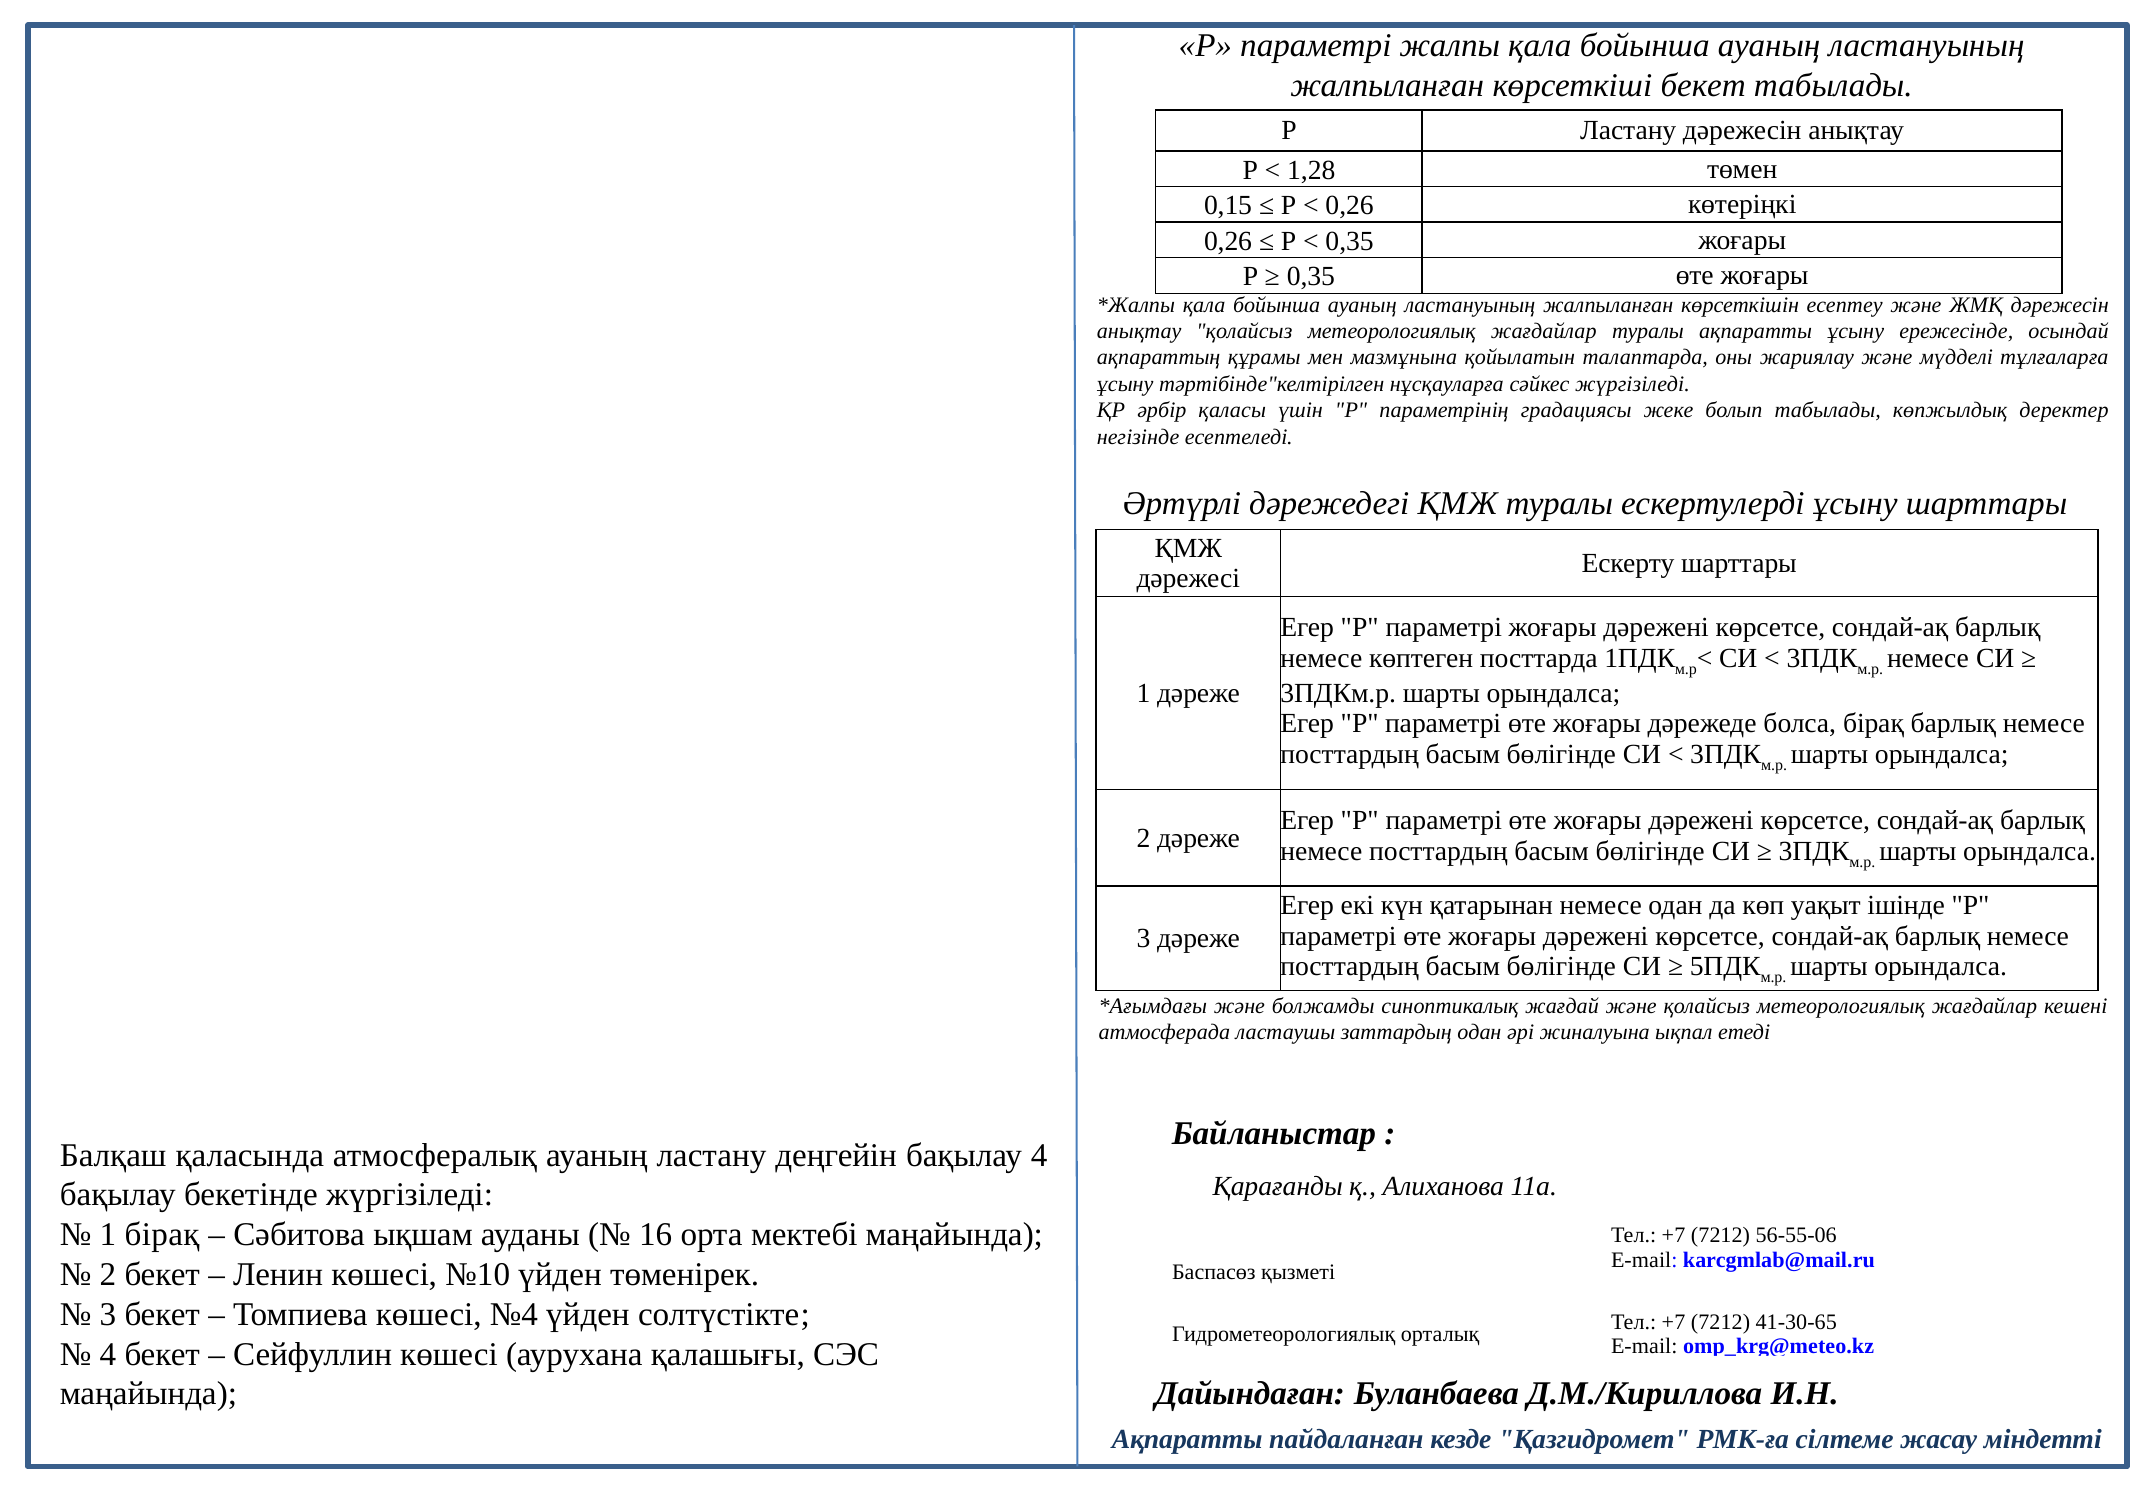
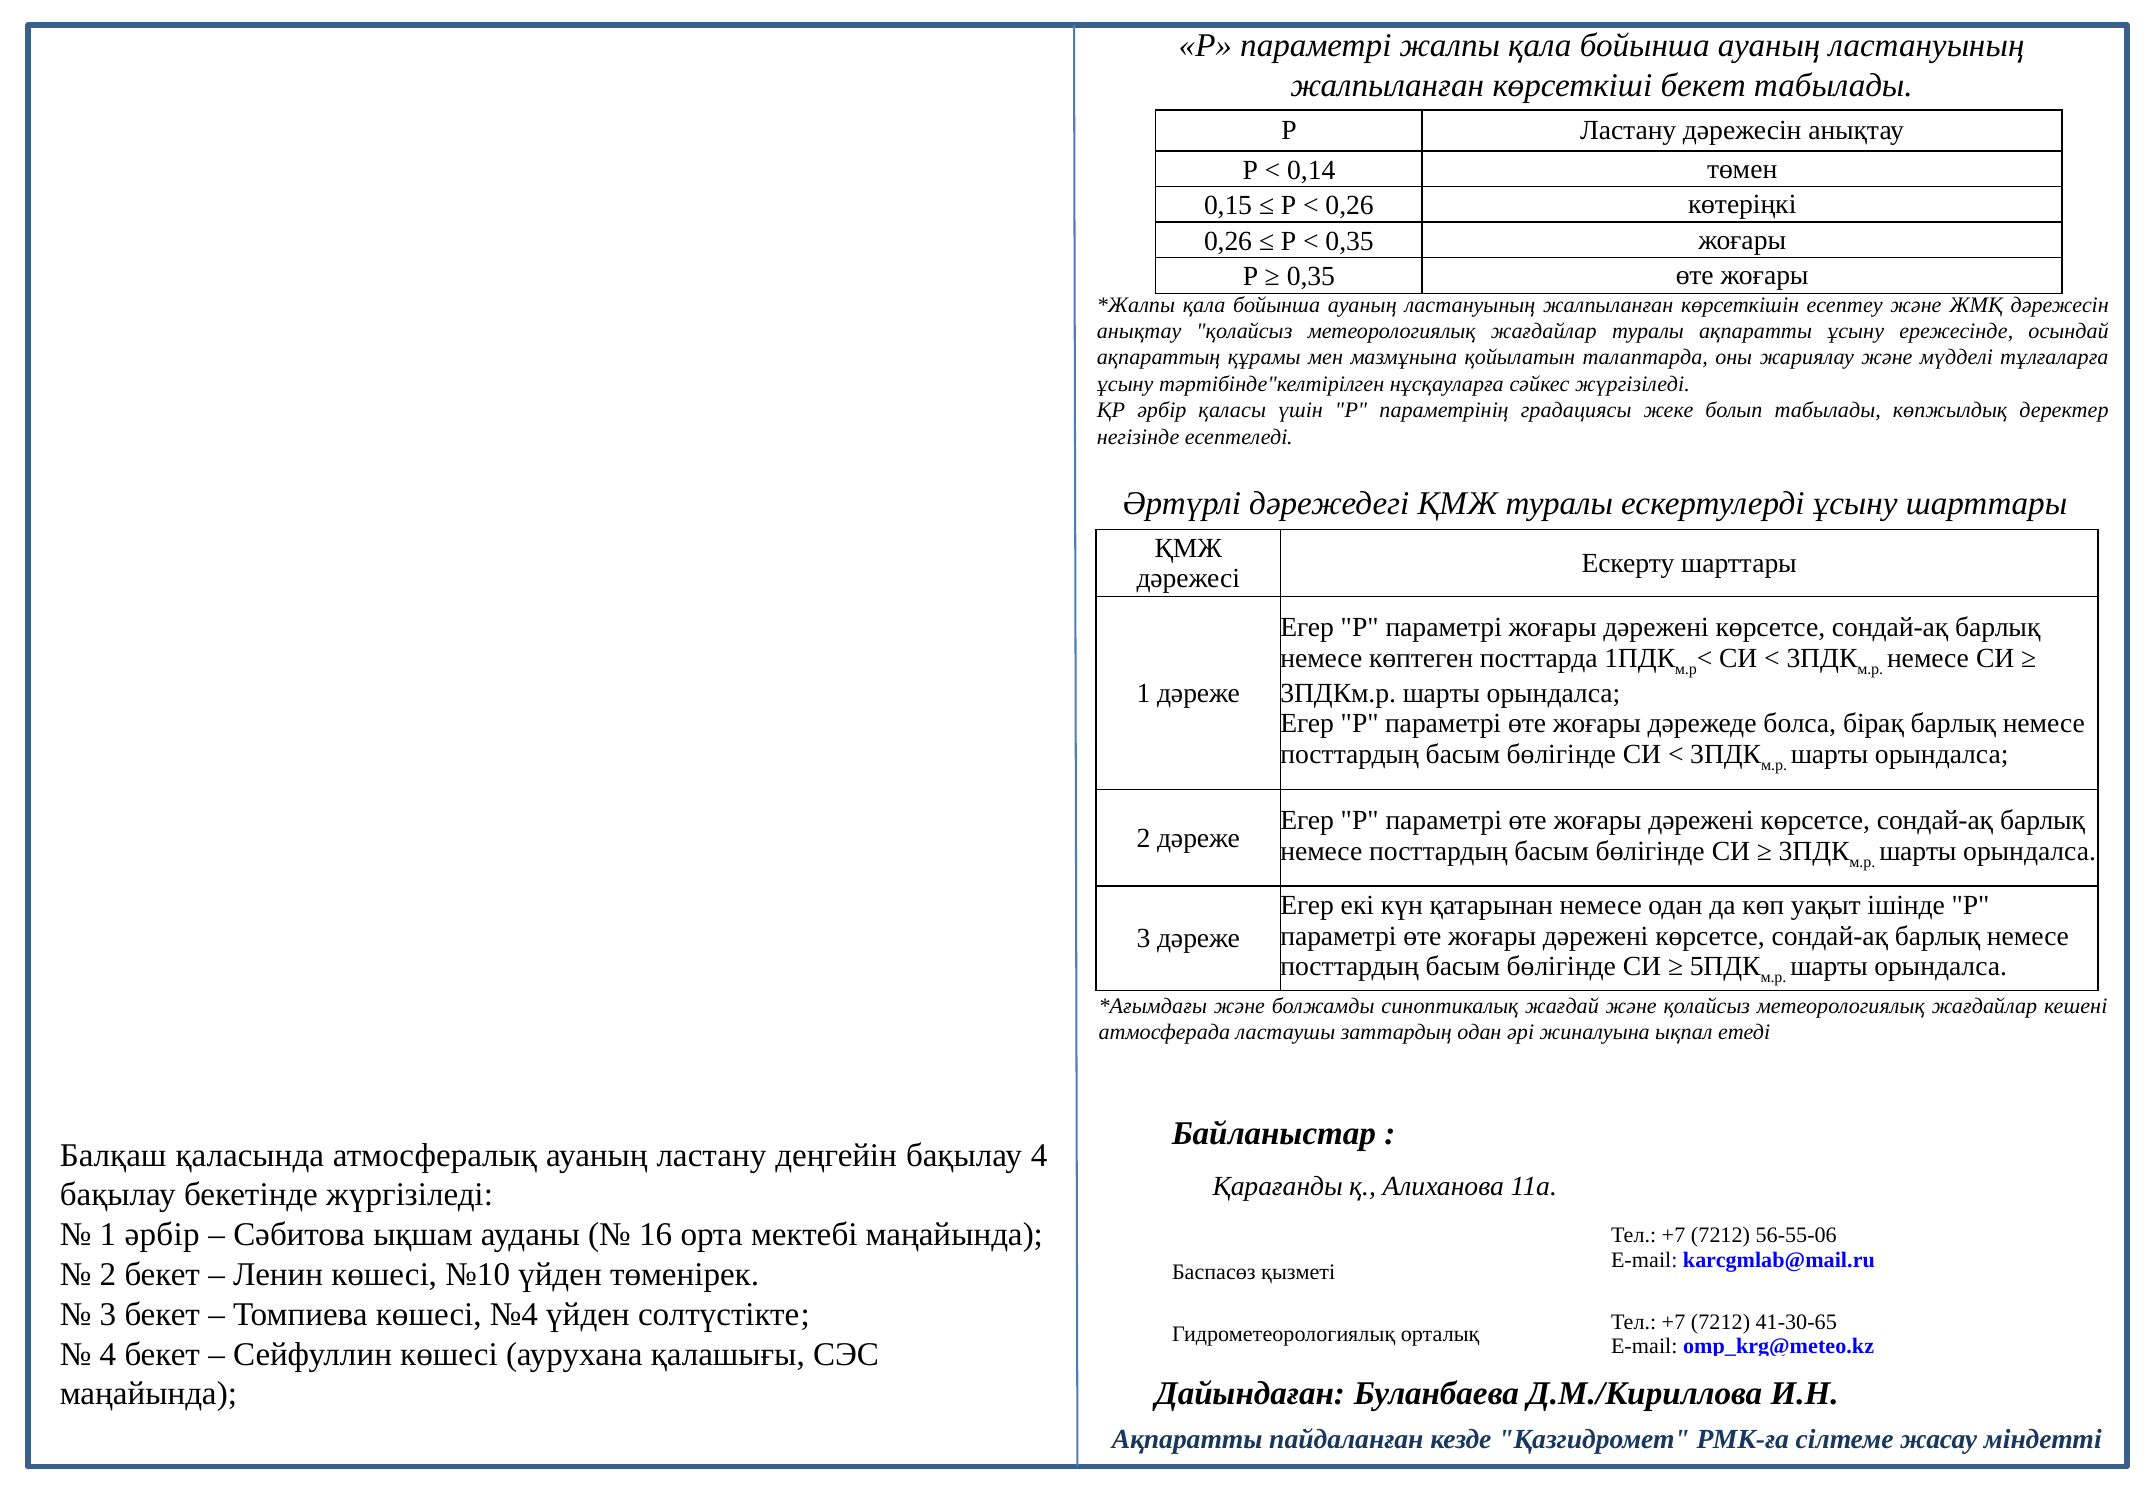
1,28: 1,28 -> 0,14 (1311, 170)
1 бірақ: бірақ -> әрбір (162, 1235)
